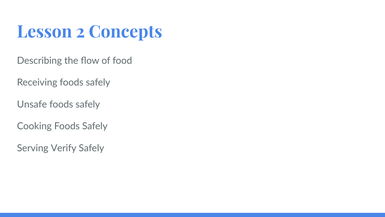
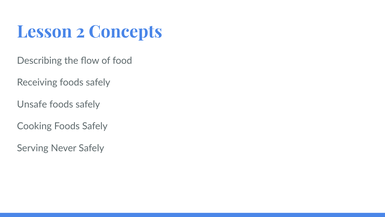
Verify: Verify -> Never (64, 148)
